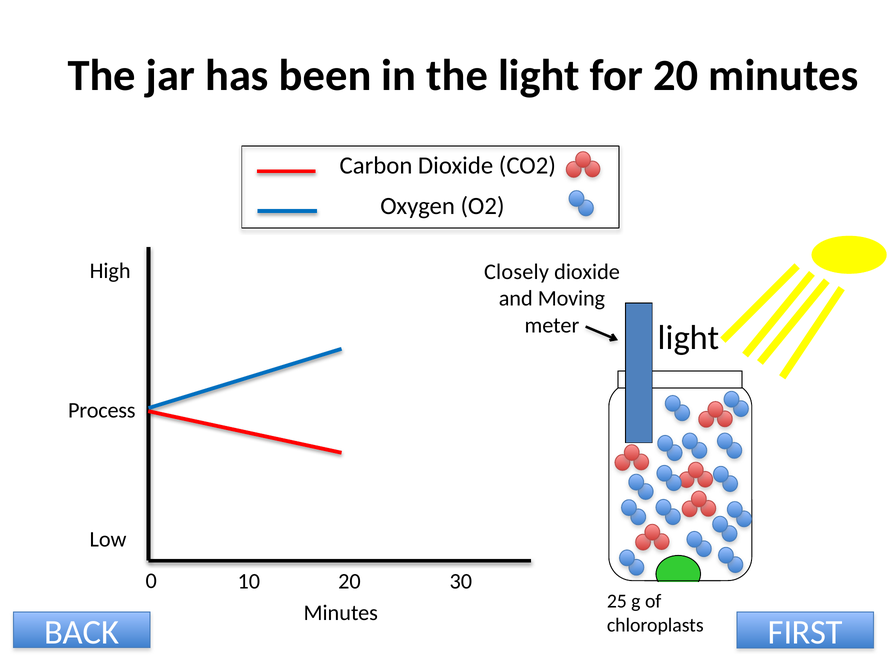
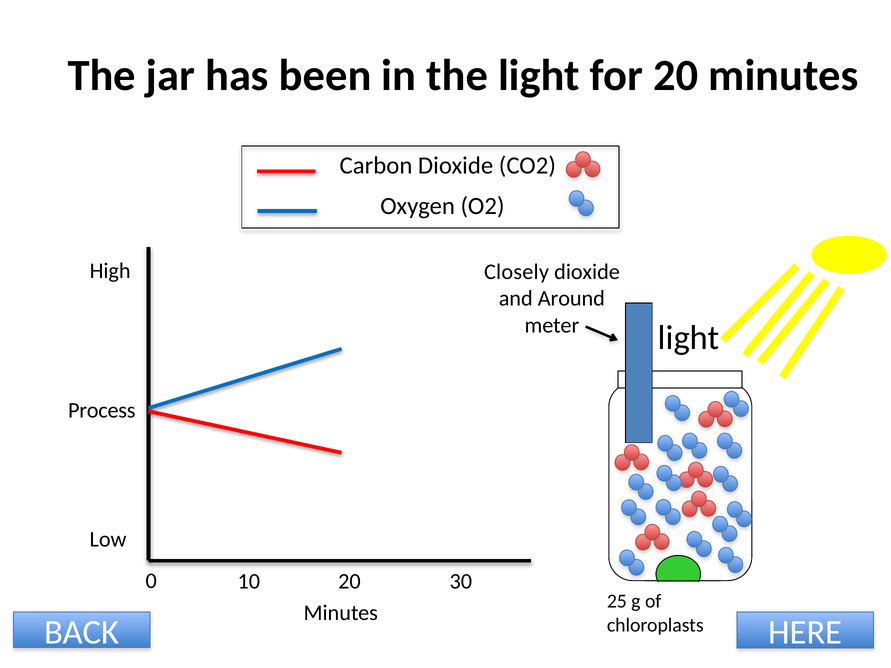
Moving: Moving -> Around (571, 299)
FIRST: FIRST -> HERE (805, 633)
